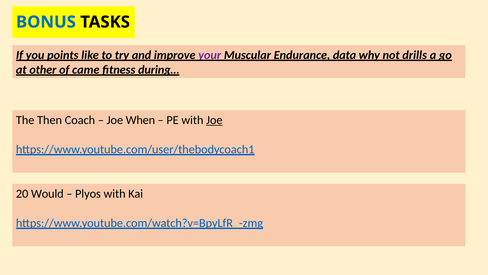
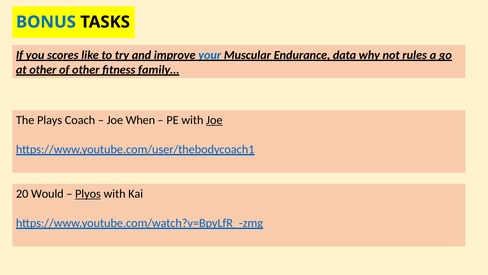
points: points -> scores (63, 55)
your colour: purple -> blue (210, 55)
drills: drills -> rules (415, 55)
of came: came -> other (86, 70)
during…: during… -> family… (159, 70)
Then: Then -> Plays (50, 120)
Plyos underline: none -> present (88, 193)
